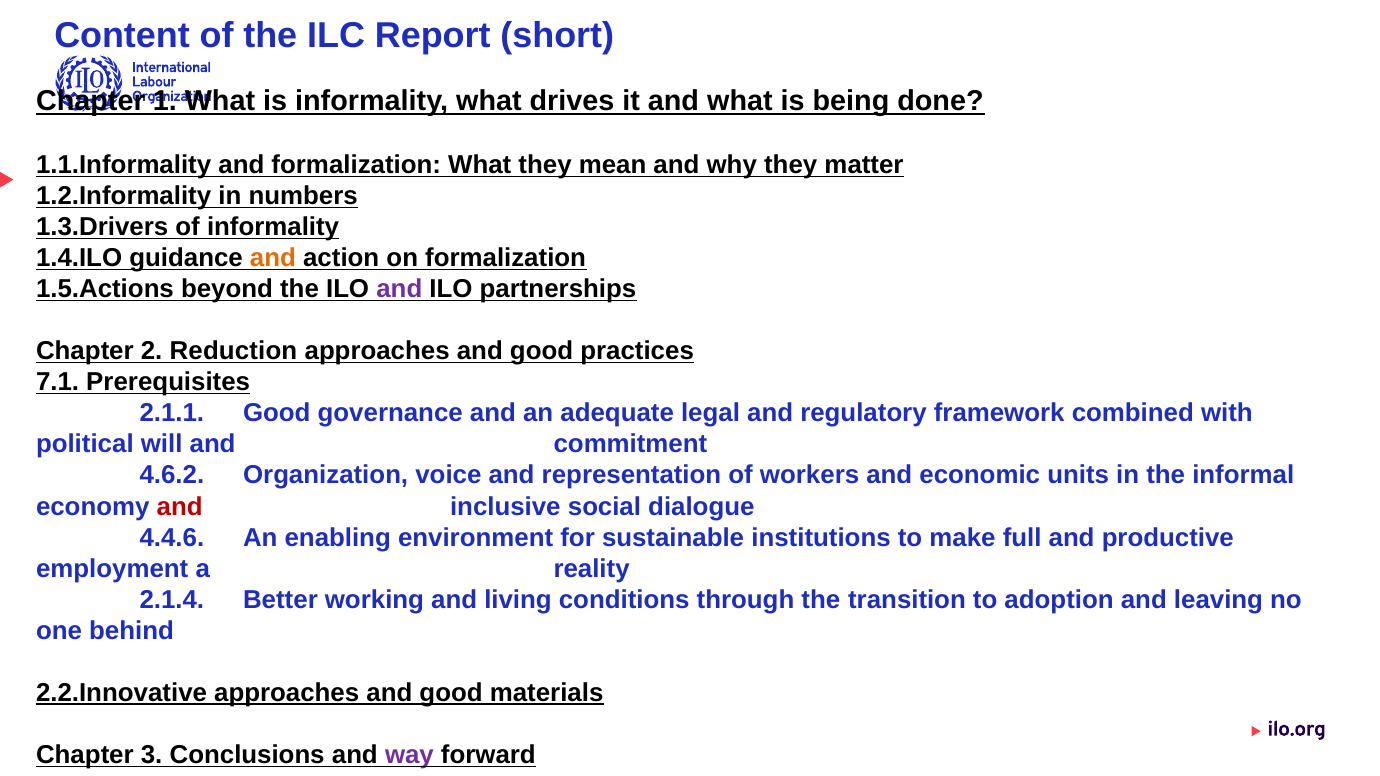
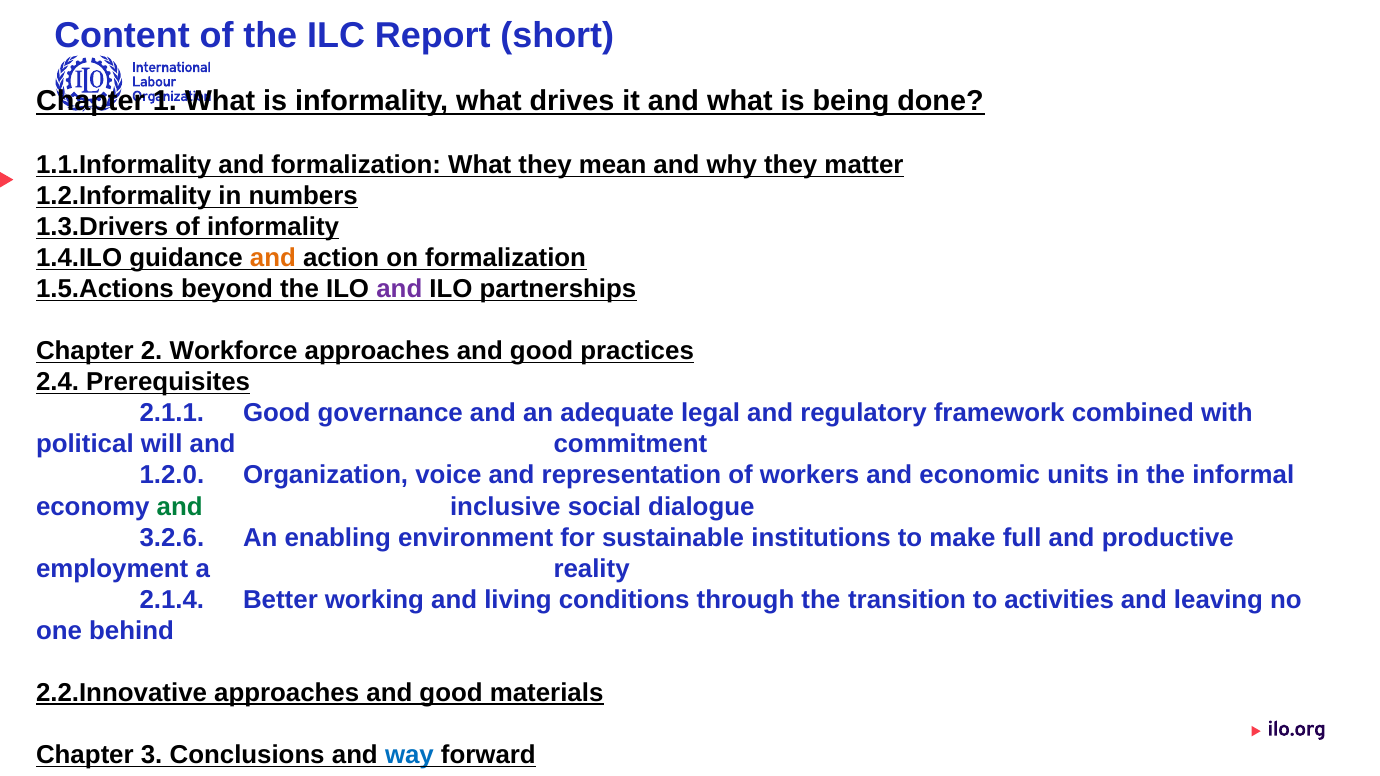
Reduction: Reduction -> Workforce (234, 351)
7.1: 7.1 -> 2.4 (58, 382)
4.6.2: 4.6.2 -> 1.2.0 (172, 476)
and colour: red -> green (180, 507)
4.4.6: 4.4.6 -> 3.2.6 (172, 538)
adoption: adoption -> activities (1059, 600)
way colour: purple -> blue (409, 755)
